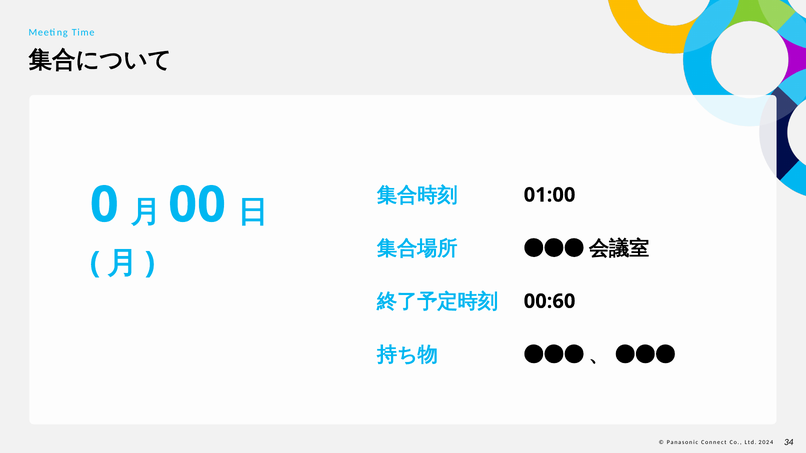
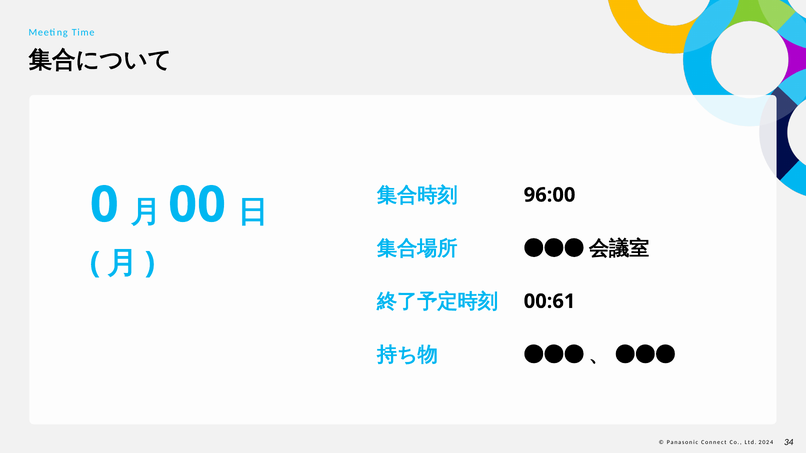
01:00: 01:00 -> 96:00 (550, 195)
00:60: 00:60 -> 00:61 (550, 302)
